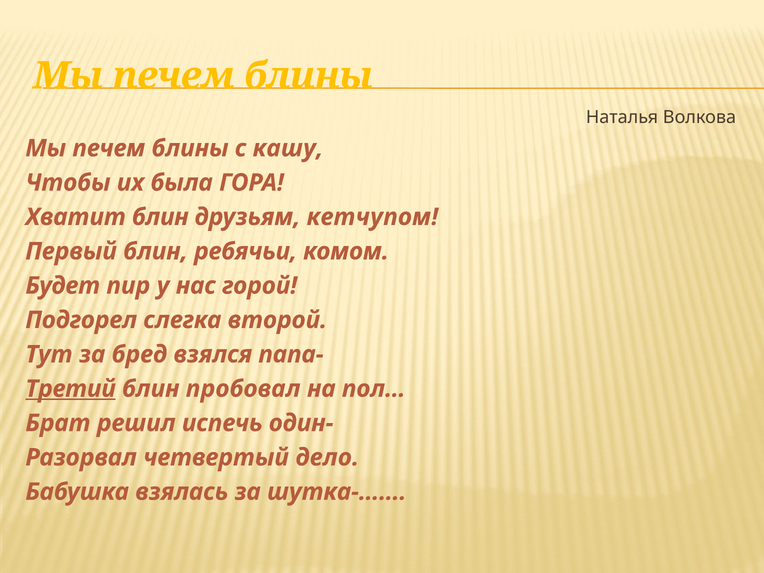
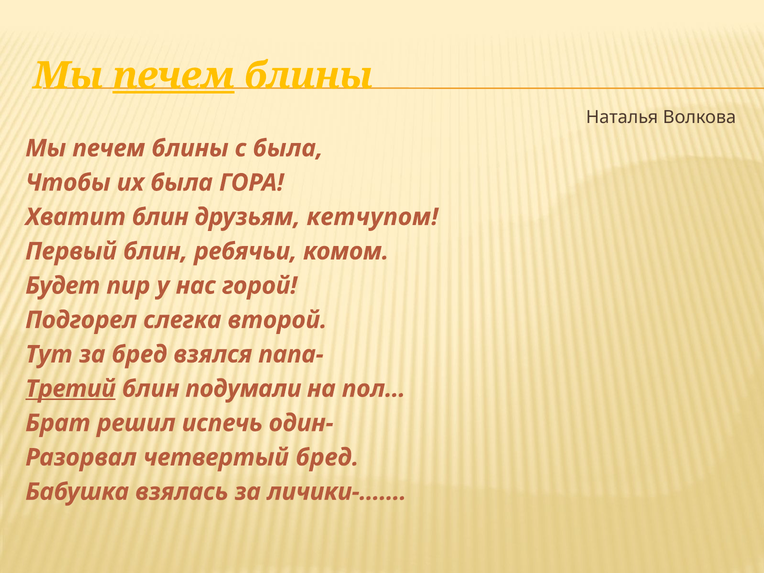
печем underline: none -> present (174, 76)
с кашу: кашу -> была (288, 148)
пробовал: пробовал -> подумали (243, 389)
четвертый дело: дело -> бред (327, 457)
шутка-……: шутка-…… -> личики-…… (337, 492)
